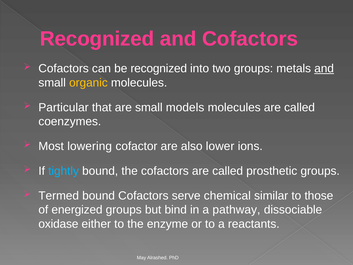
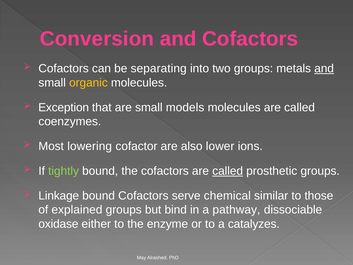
Recognized: Recognized -> Conversion (97, 39)
be recognized: recognized -> separating (159, 68)
Particular: Particular -> Exception (64, 107)
tightly colour: light blue -> light green (64, 171)
called underline: none -> present (228, 171)
Termed: Termed -> Linkage (59, 196)
energized: energized -> explained (77, 210)
reactants: reactants -> catalyzes (254, 224)
